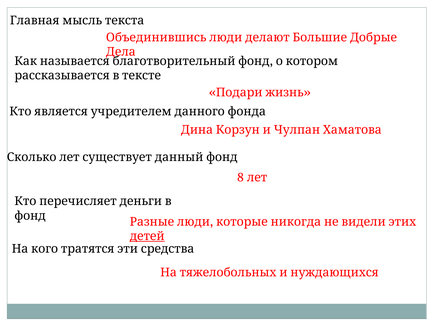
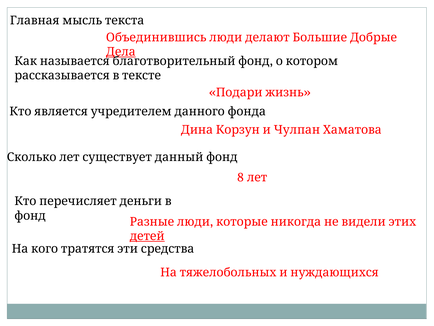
Дела underline: none -> present (121, 52)
